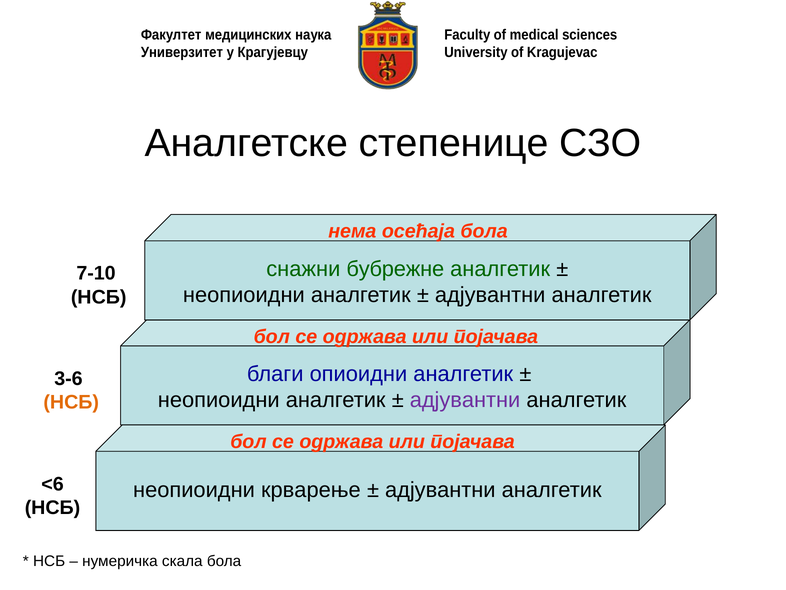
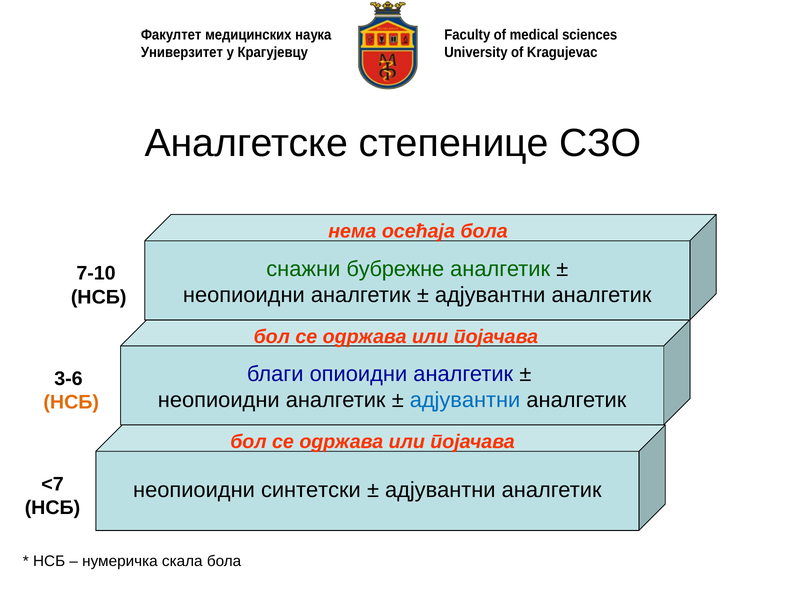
адјувантни colour: purple -> blue (465, 400)
<6: <6 -> <7 (53, 484)
крварење: крварење -> синтетски (311, 490)
